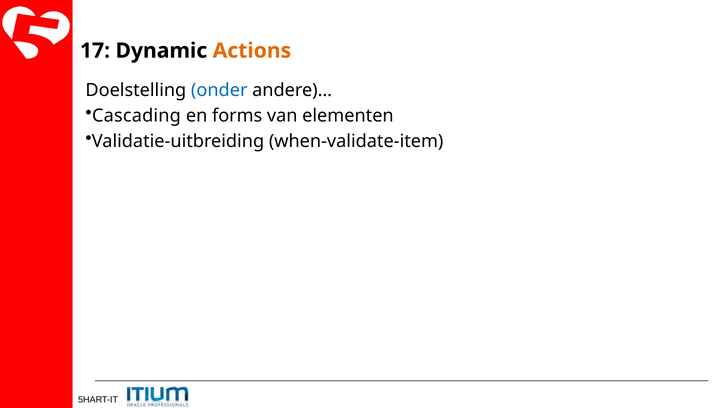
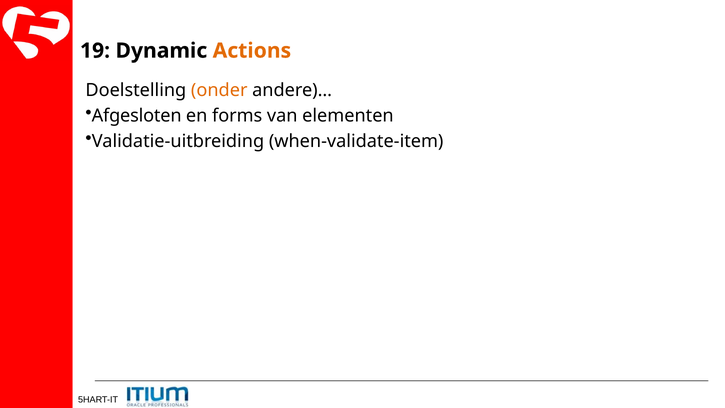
17: 17 -> 19 (95, 51)
onder colour: blue -> orange (219, 90)
Cascading: Cascading -> Afgesloten (137, 116)
